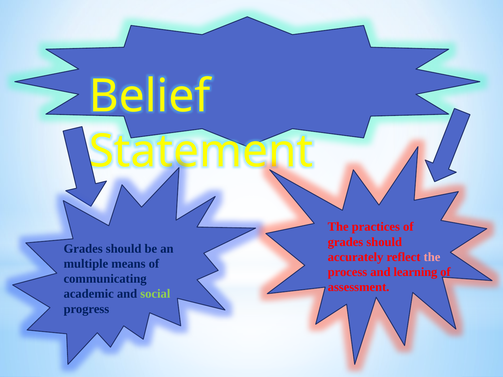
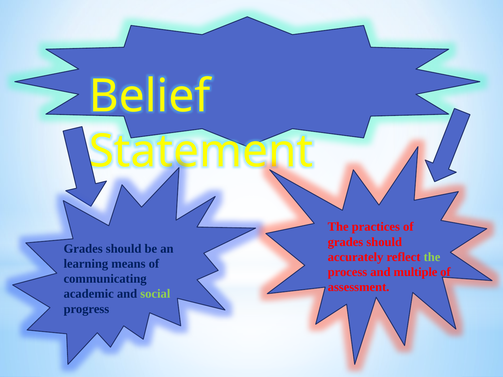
the colour: pink -> light green (432, 257)
multiple: multiple -> learning (86, 264)
learning: learning -> multiple (415, 272)
